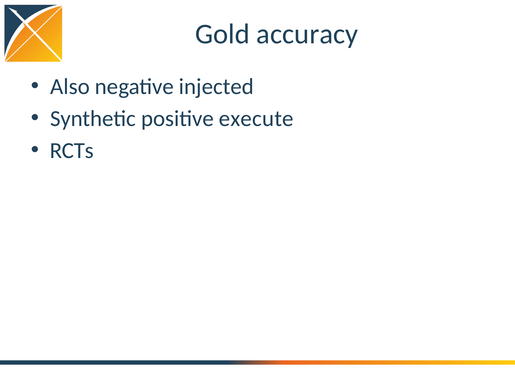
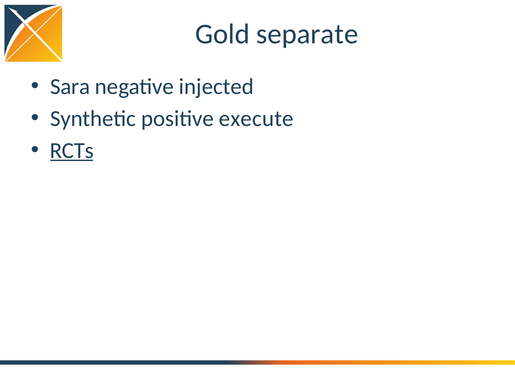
accuracy: accuracy -> separate (307, 34)
Also: Also -> Sara (70, 87)
RCTs underline: none -> present (72, 151)
